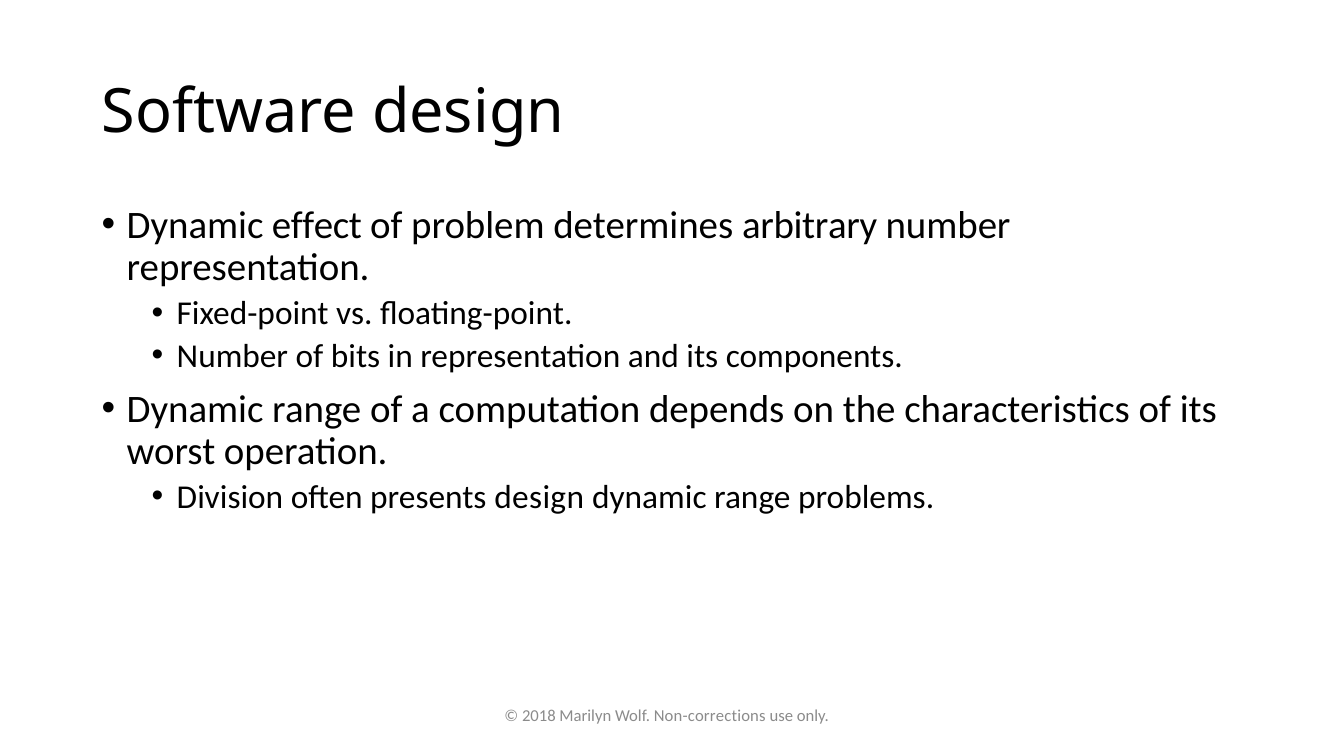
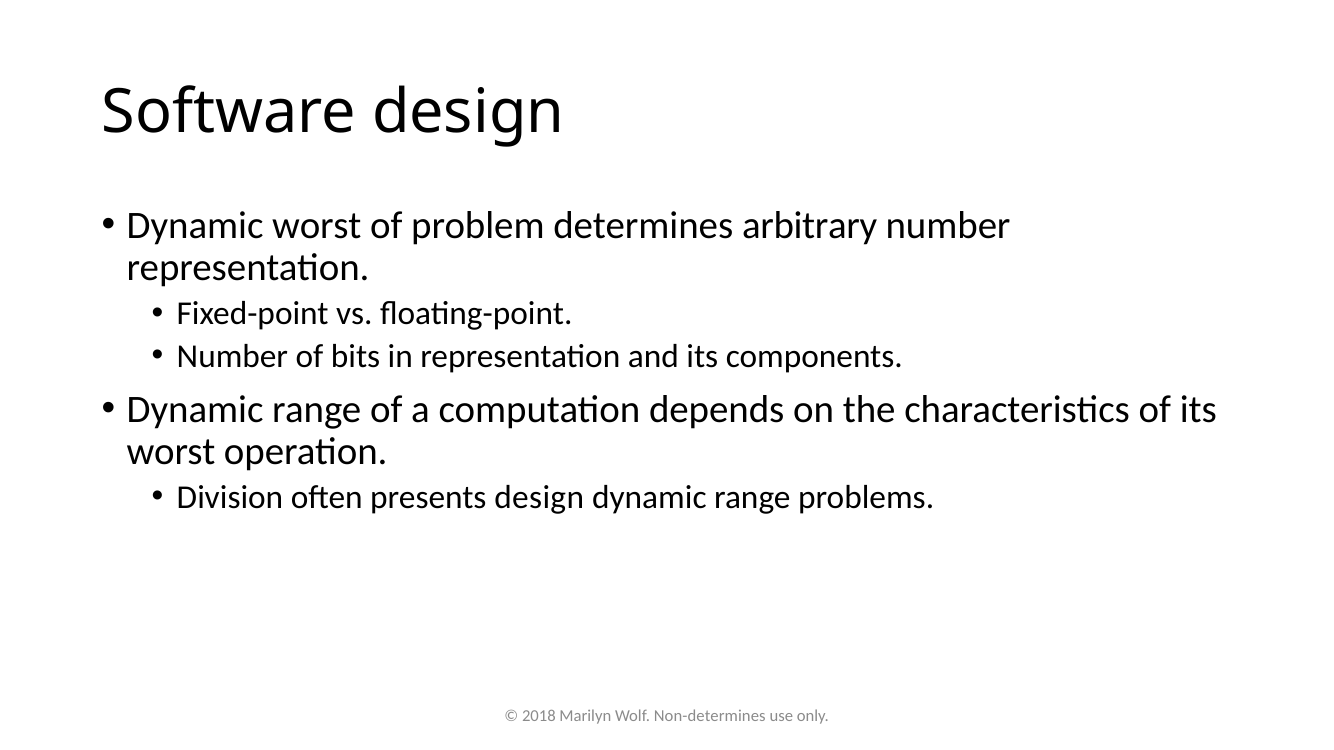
Dynamic effect: effect -> worst (317, 226)
Non-corrections: Non-corrections -> Non-determines (710, 716)
